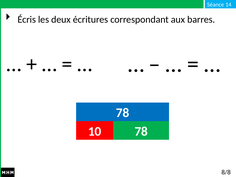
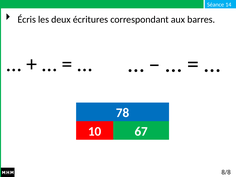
10 78: 78 -> 67 (141, 131)
